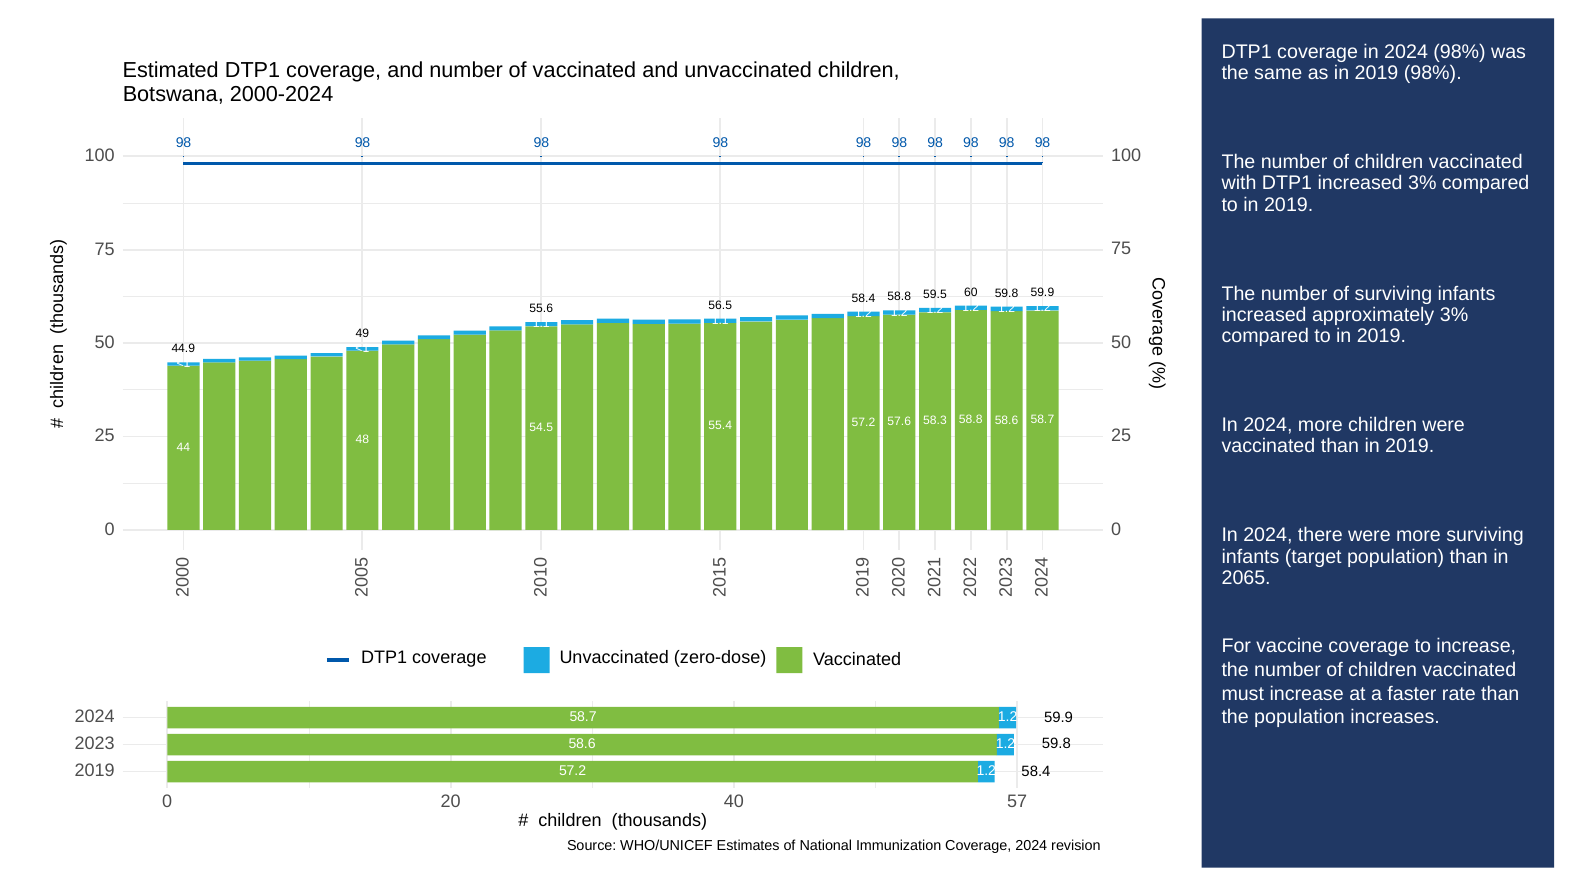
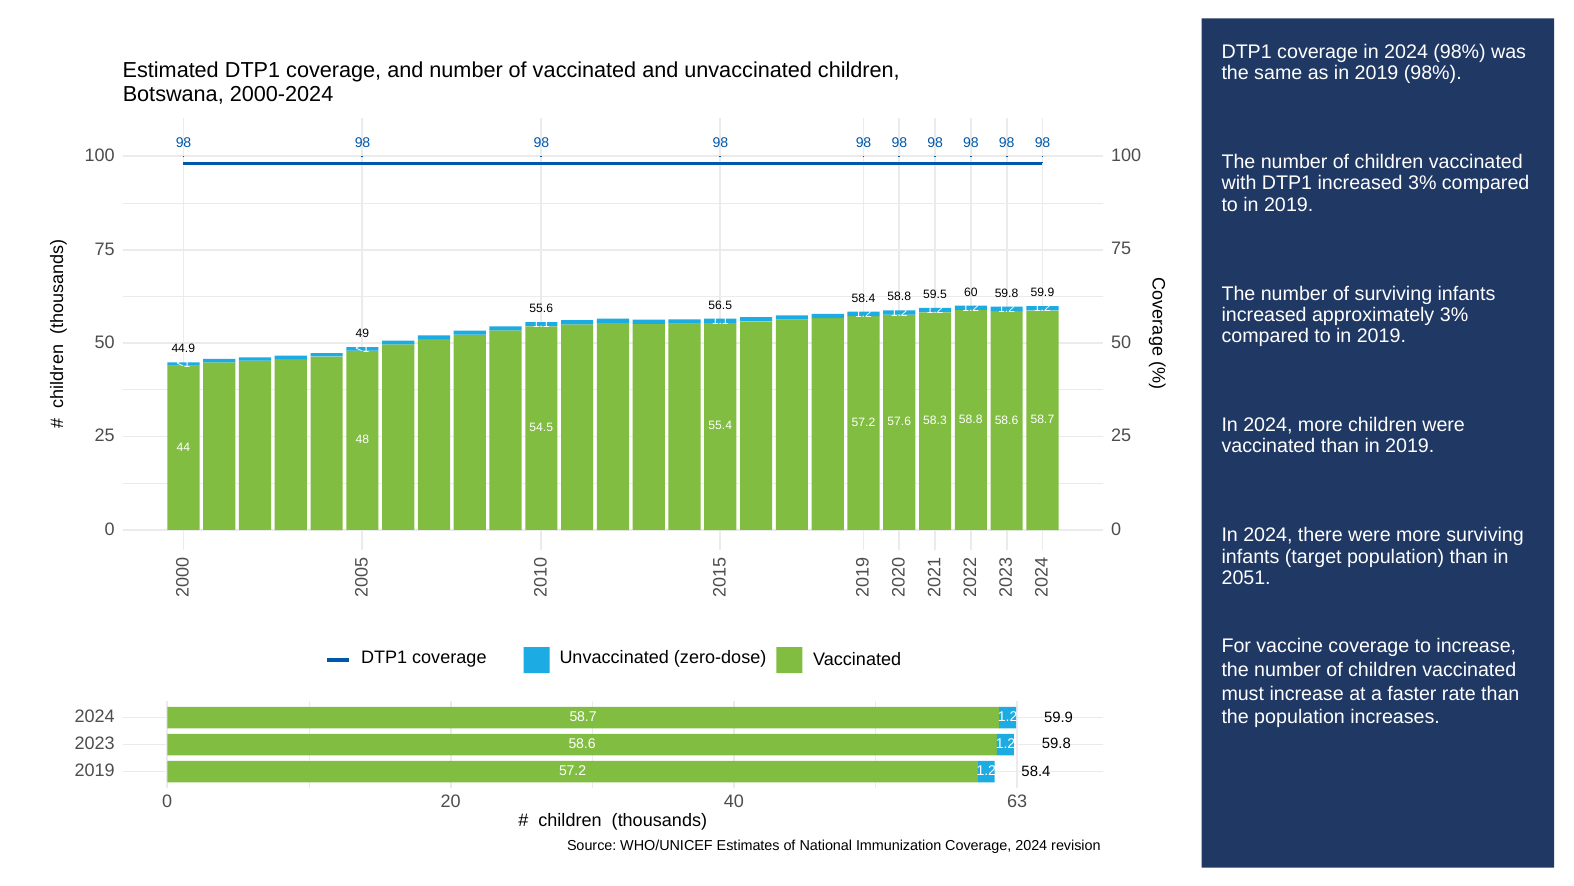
2065: 2065 -> 2051 (1246, 577)
57: 57 -> 63 (1017, 801)
